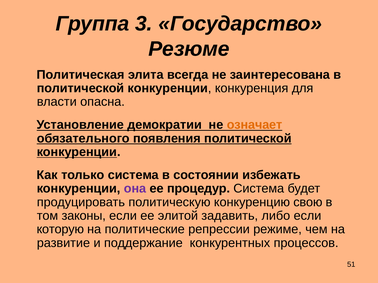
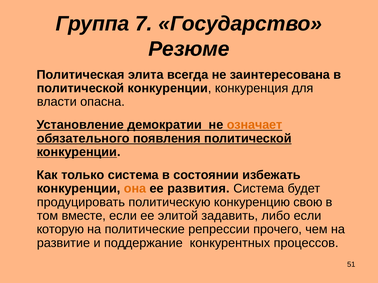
3: 3 -> 7 (144, 24)
она colour: purple -> orange (135, 189)
процедур: процедур -> развития (198, 189)
законы: законы -> вместе (84, 216)
режиме: режиме -> прочего (278, 230)
